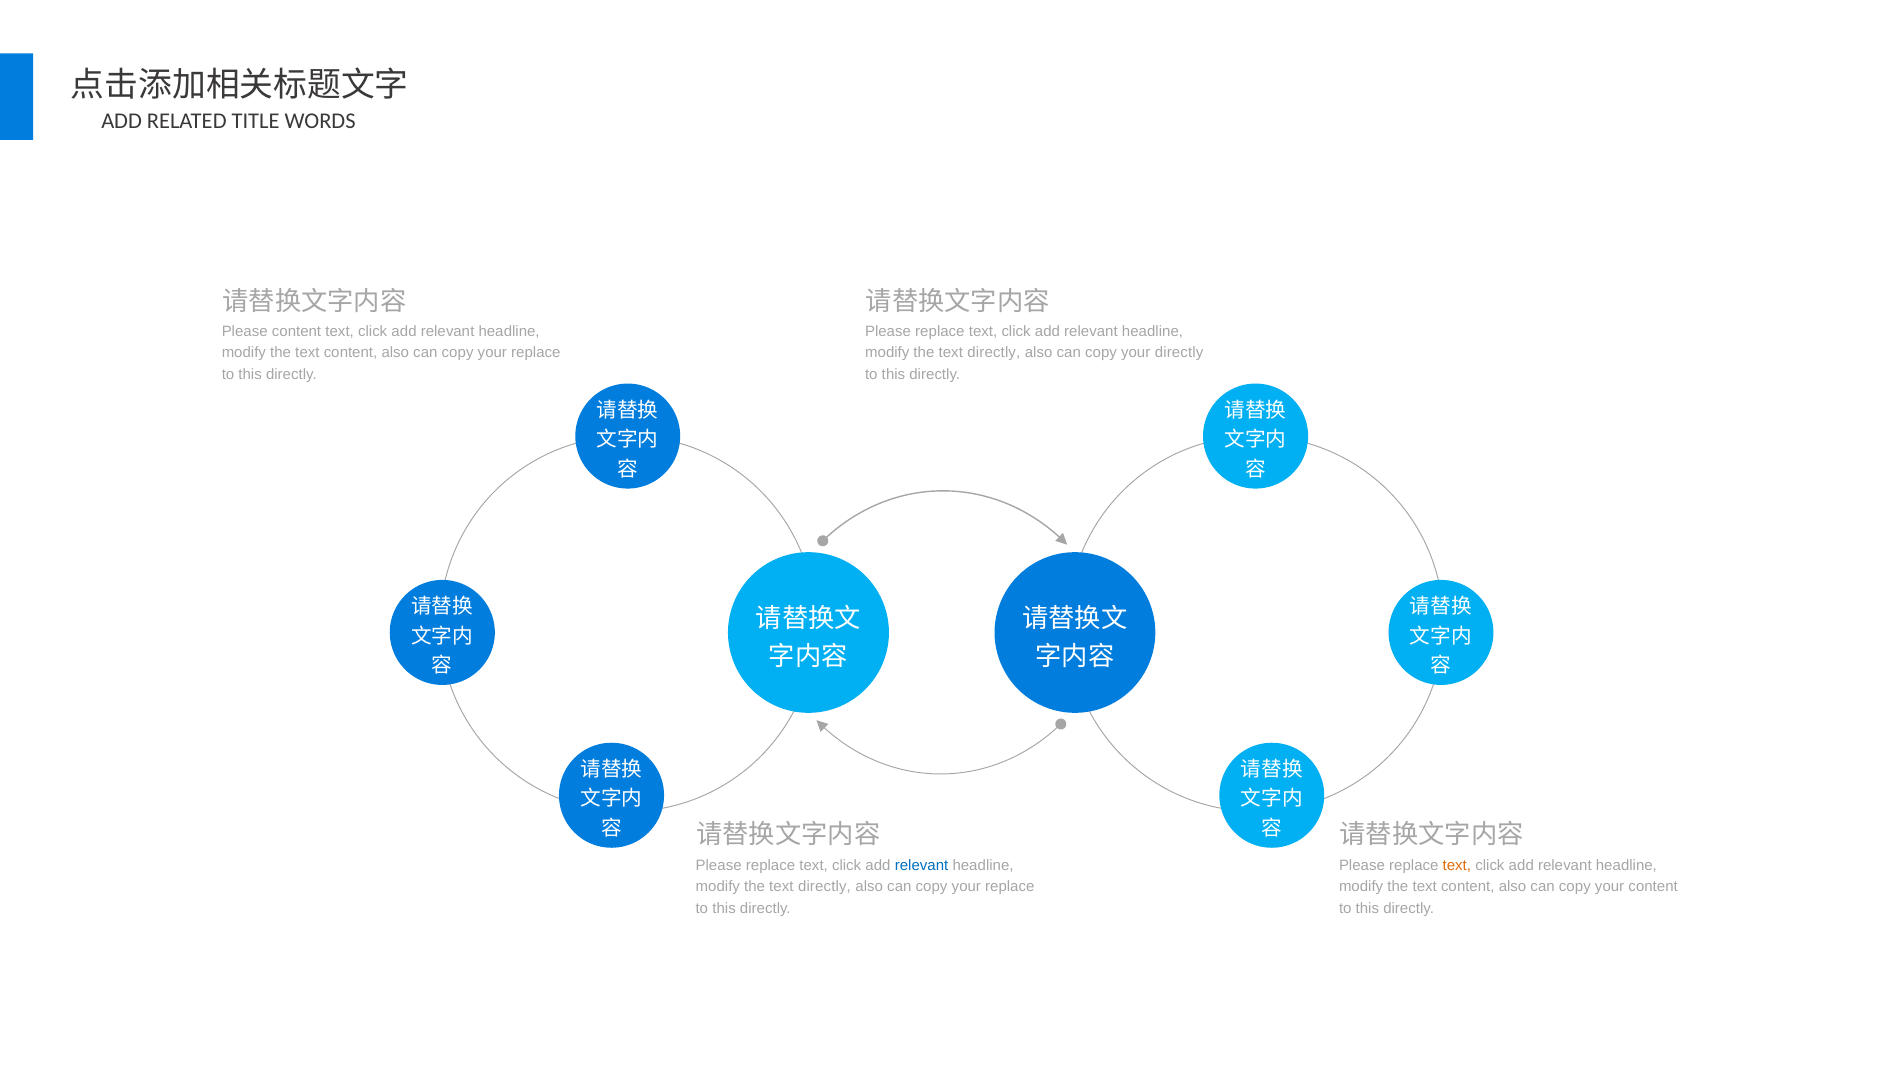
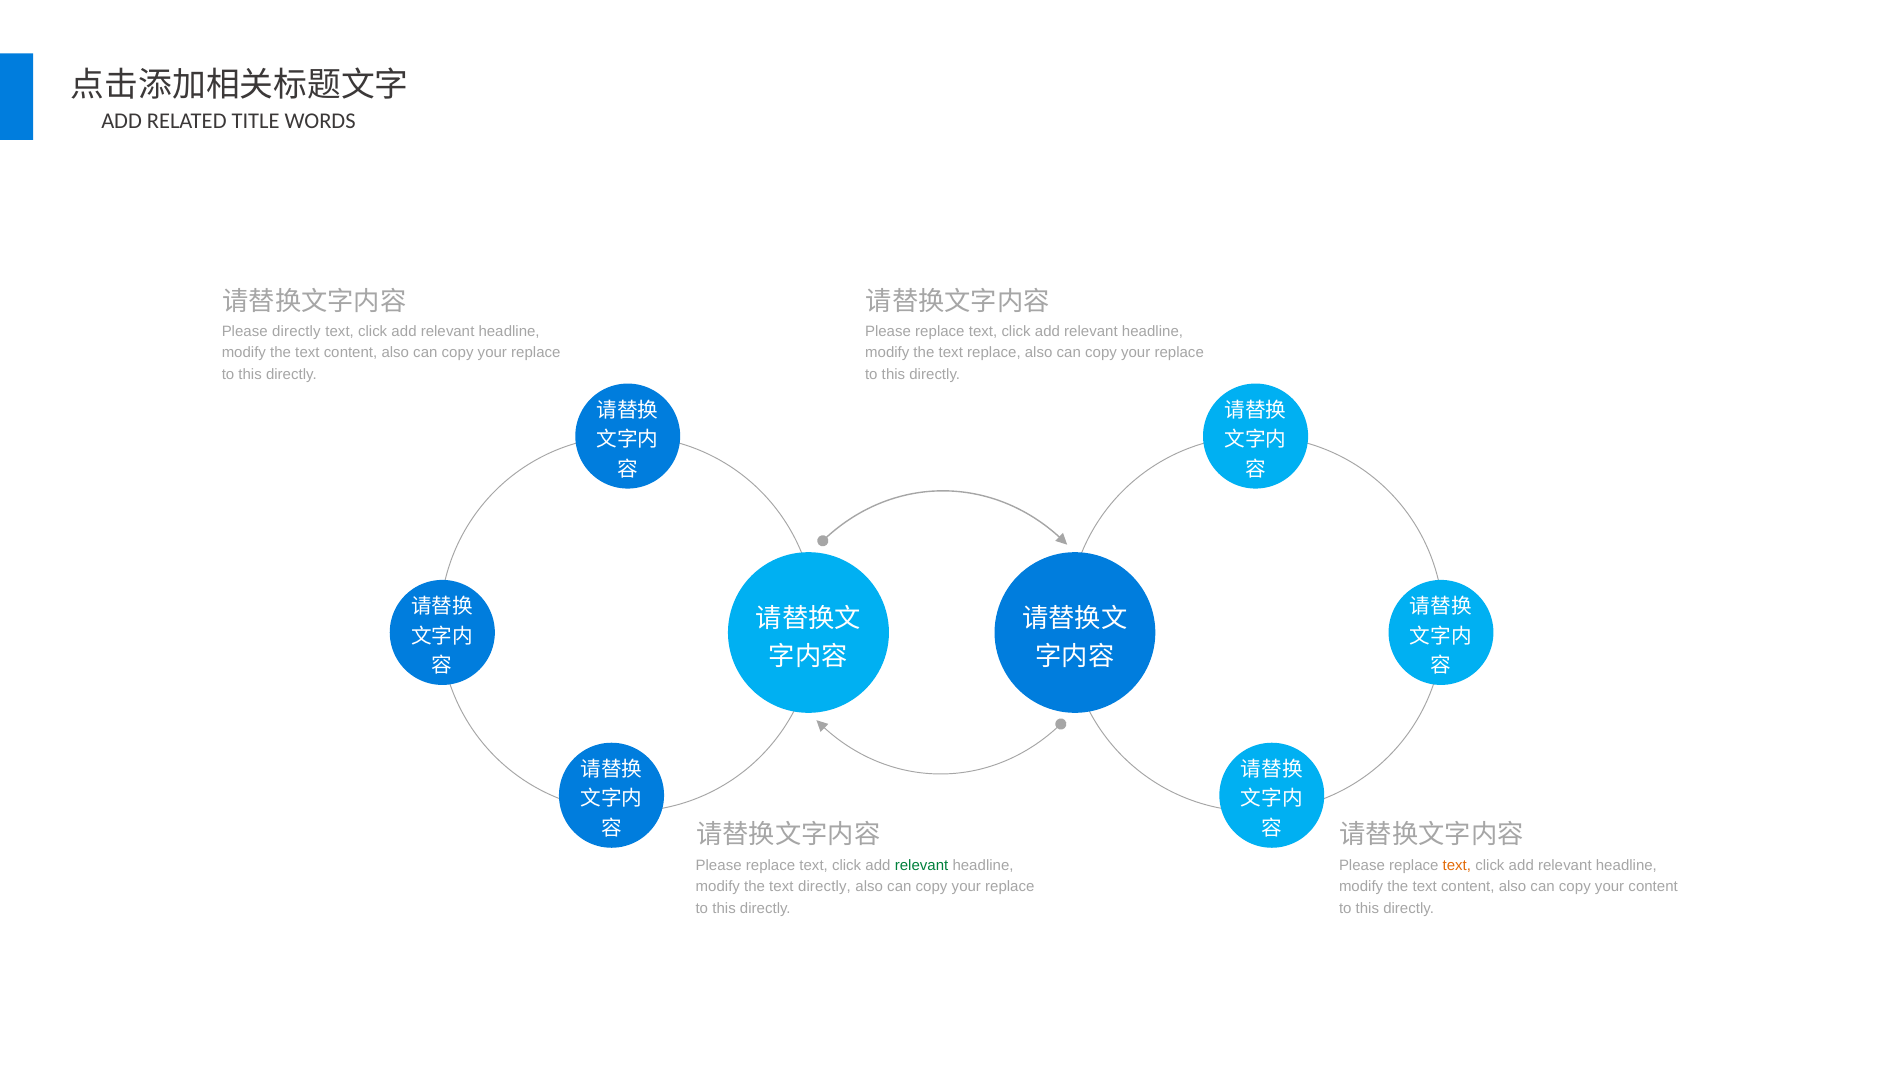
Please content: content -> directly (296, 332)
directly: directly -> replace (994, 353)
directly: directly -> replace (1179, 353)
relevant colour: blue -> green (922, 866)
